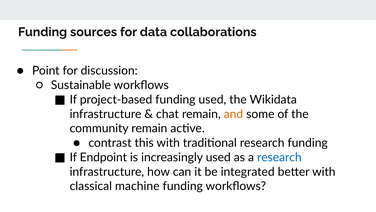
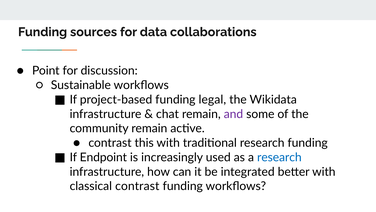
funding used: used -> legal (212, 99)
and colour: orange -> purple (233, 114)
classical machine: machine -> contrast (137, 186)
